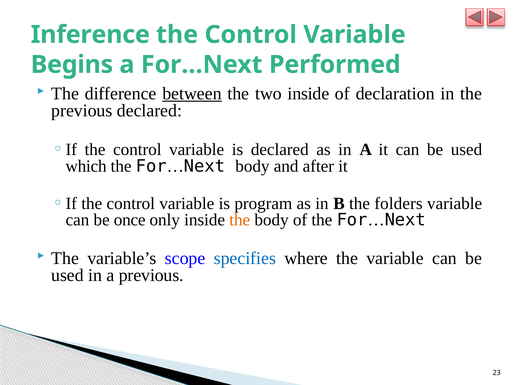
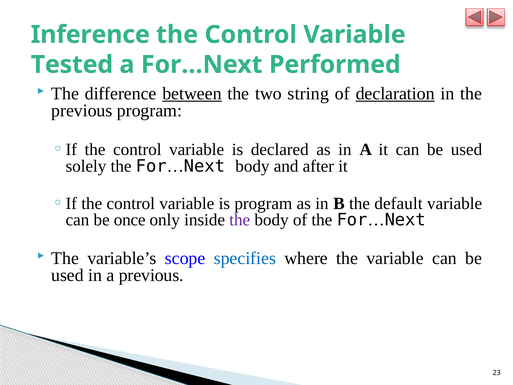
Begins: Begins -> Tested (72, 65)
two inside: inside -> string (308, 93)
declaration underline: none -> present (395, 93)
previous declared: declared -> program (149, 111)
which: which -> solely (86, 166)
folders: folders -> default (398, 203)
the colour: orange -> purple (240, 220)
